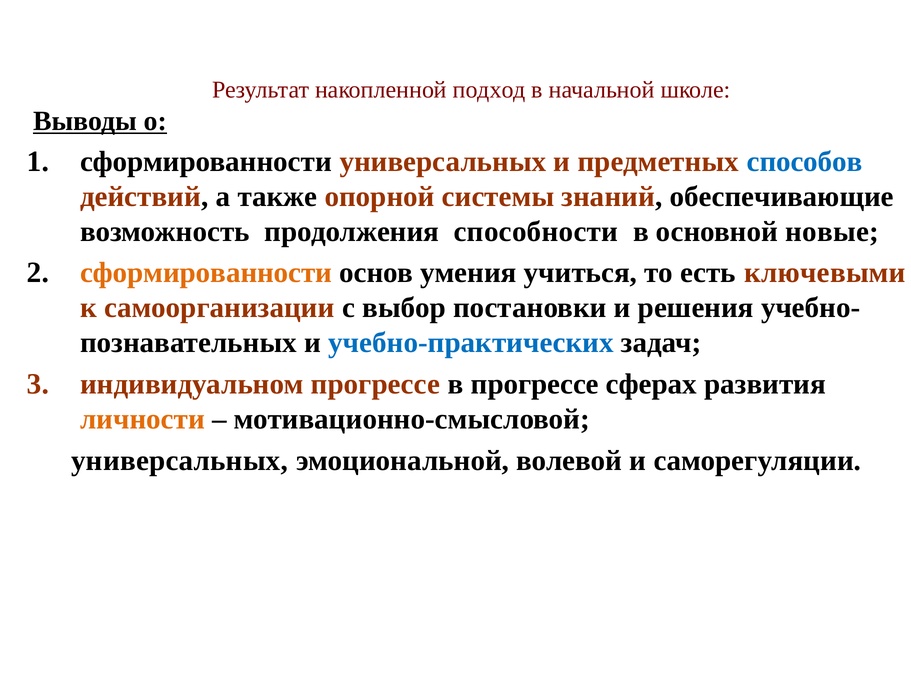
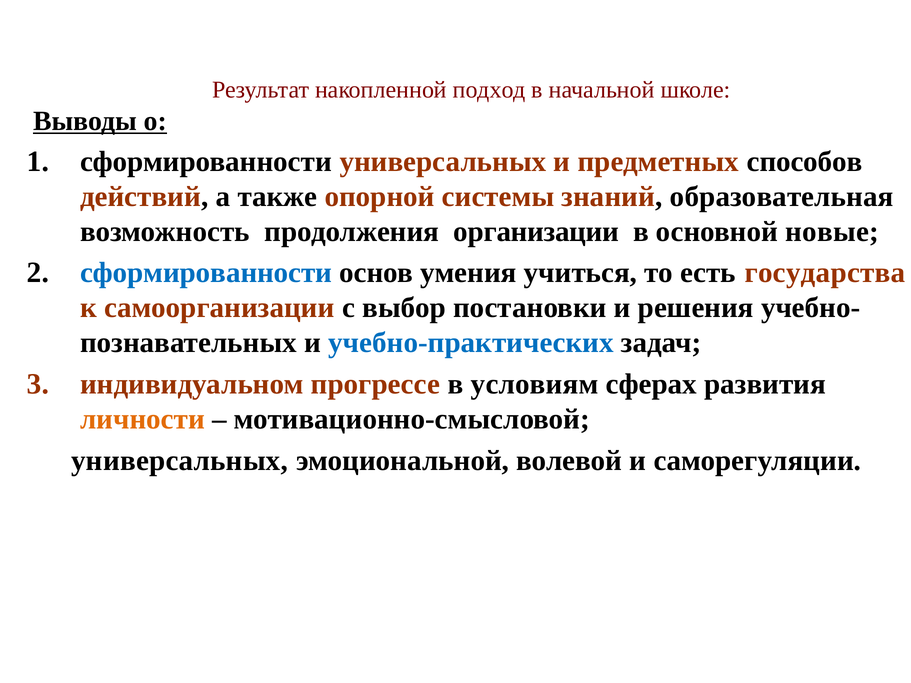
способов colour: blue -> black (805, 162)
обеспечивающие: обеспечивающие -> образовательная (782, 197)
способности: способности -> организации (536, 232)
сформированности colour: orange -> blue (206, 273)
ключевыми: ключевыми -> государства (825, 273)
в прогрессе: прогрессе -> условиям (535, 384)
